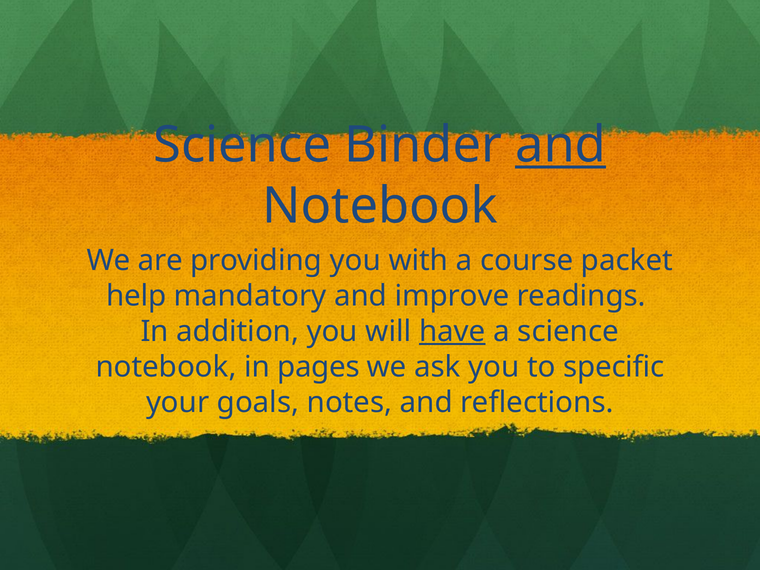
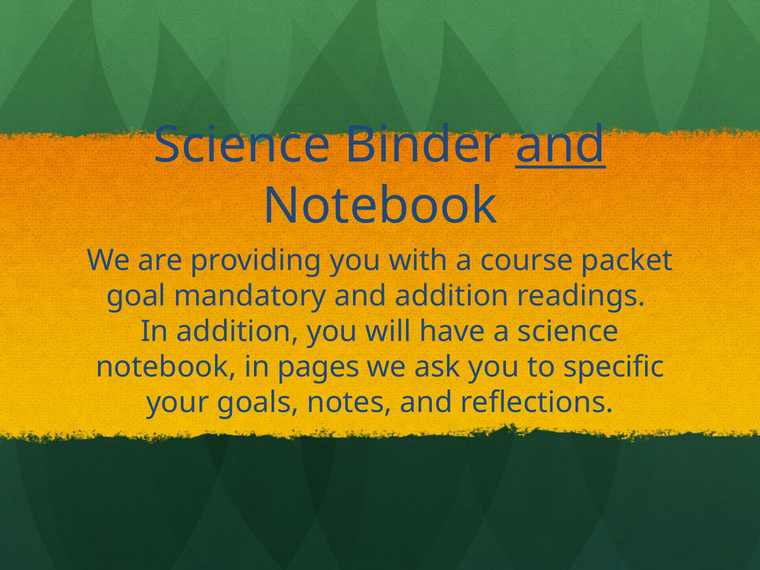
help: help -> goal (136, 296)
and improve: improve -> addition (452, 296)
have underline: present -> none (452, 331)
